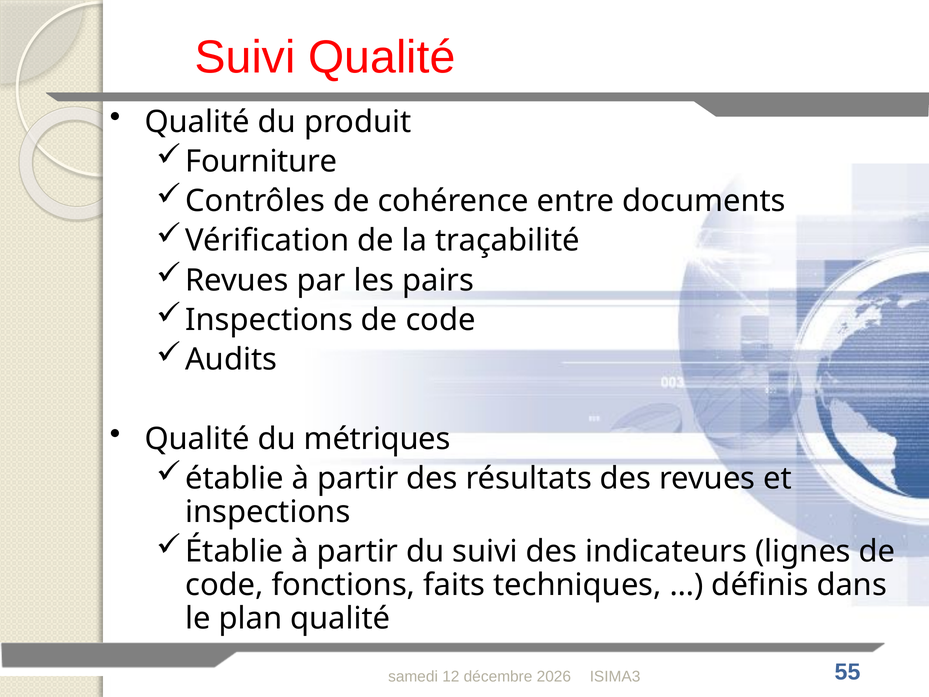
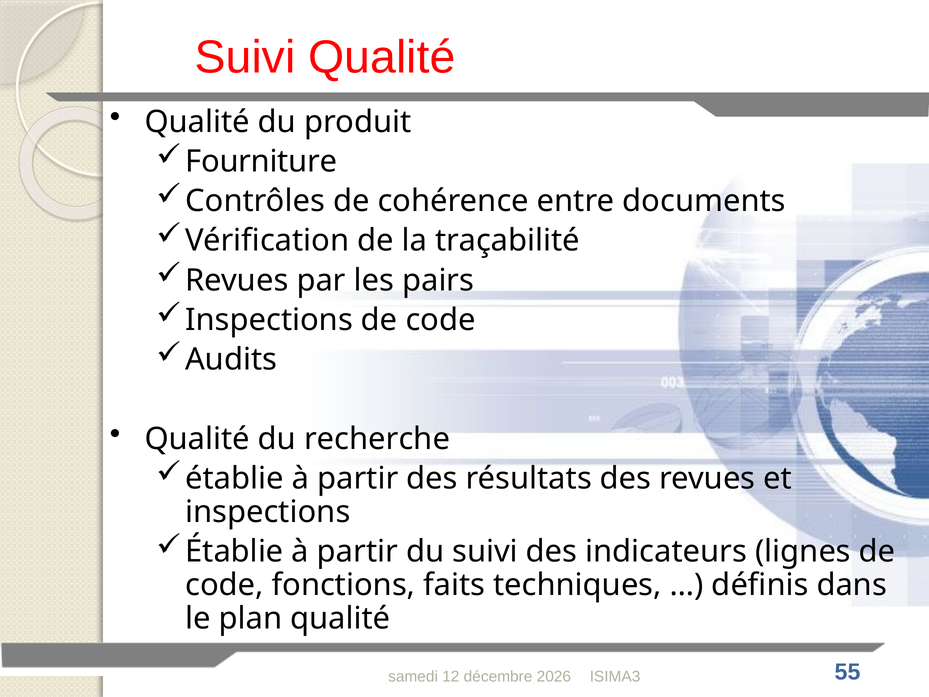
métriques: métriques -> recherche (377, 439)
